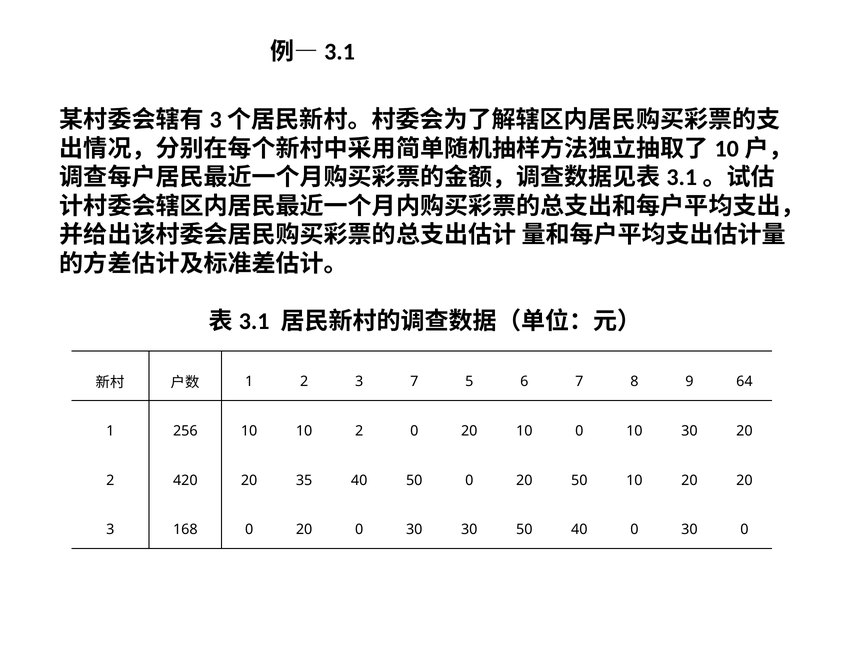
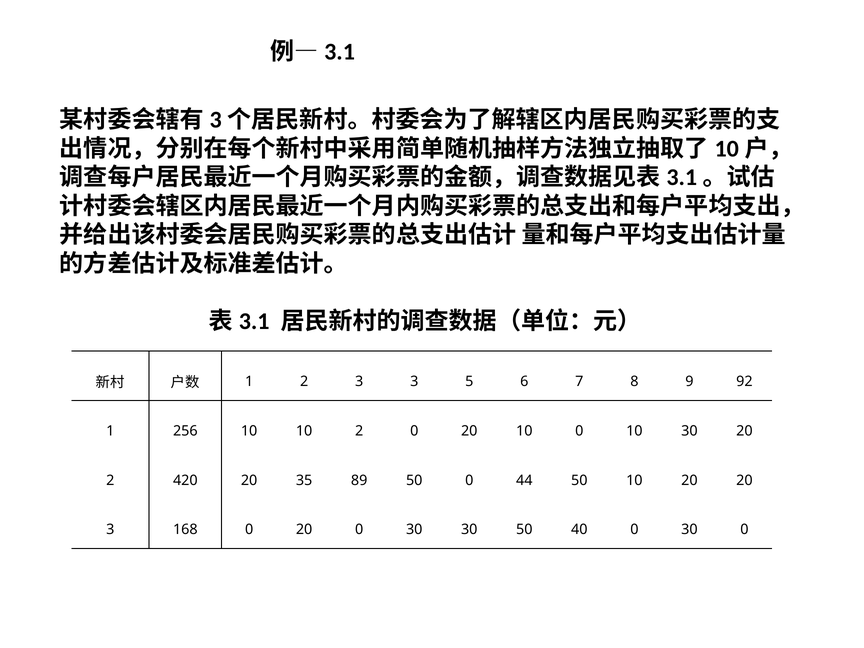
3 7: 7 -> 3 (414, 382)
64: 64 -> 92 (744, 382)
35 40: 40 -> 89 (359, 480)
50 0 20: 20 -> 44 (524, 480)
